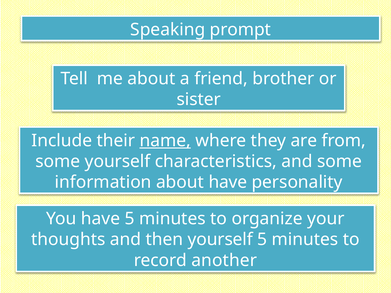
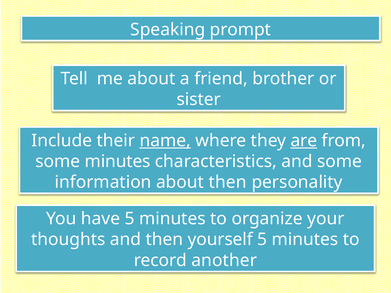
are underline: none -> present (304, 141)
some yourself: yourself -> minutes (118, 162)
about have: have -> then (228, 182)
